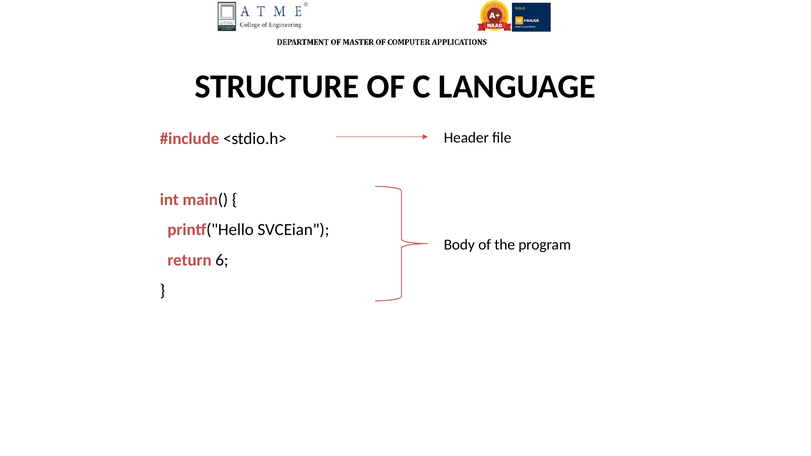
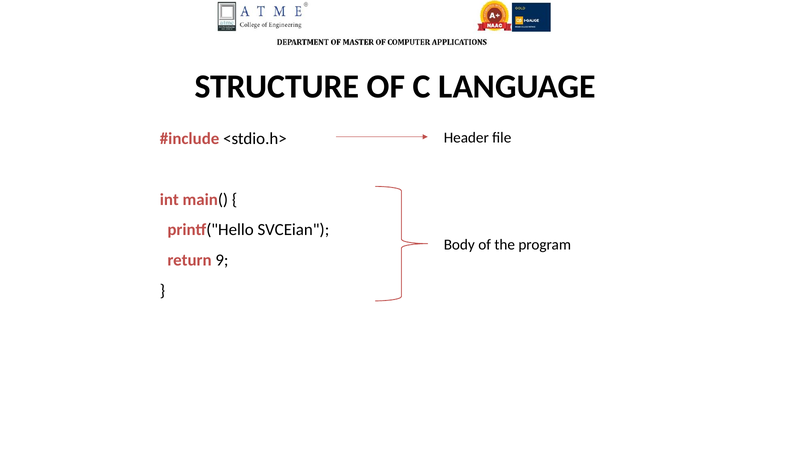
6: 6 -> 9 (222, 260)
